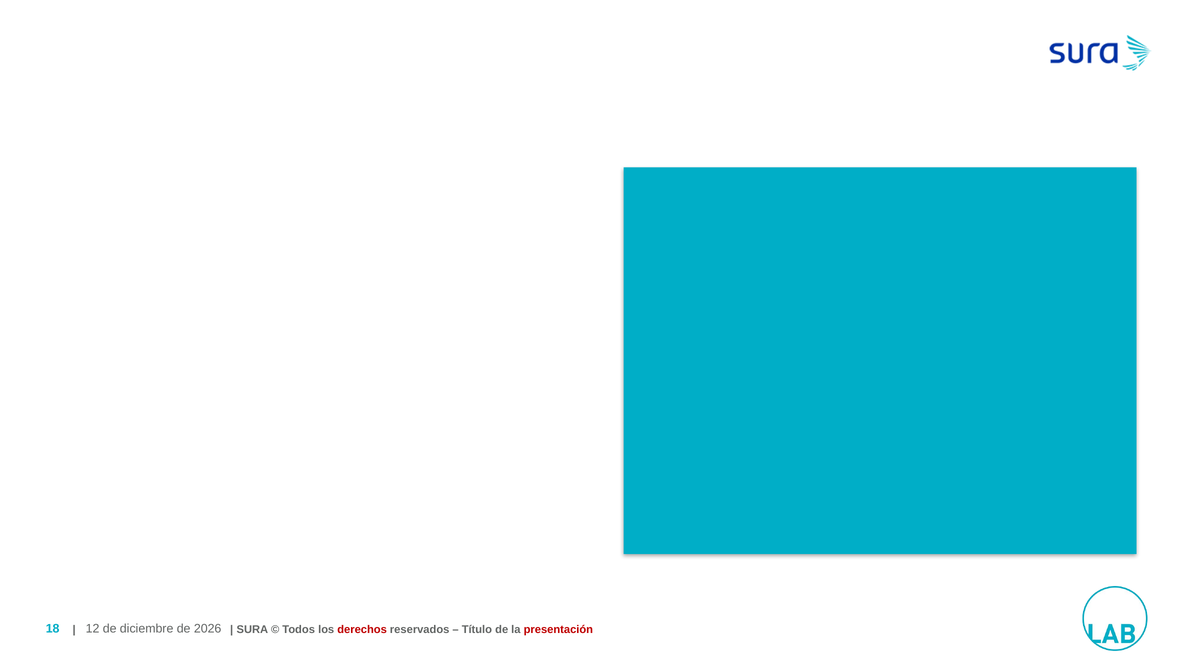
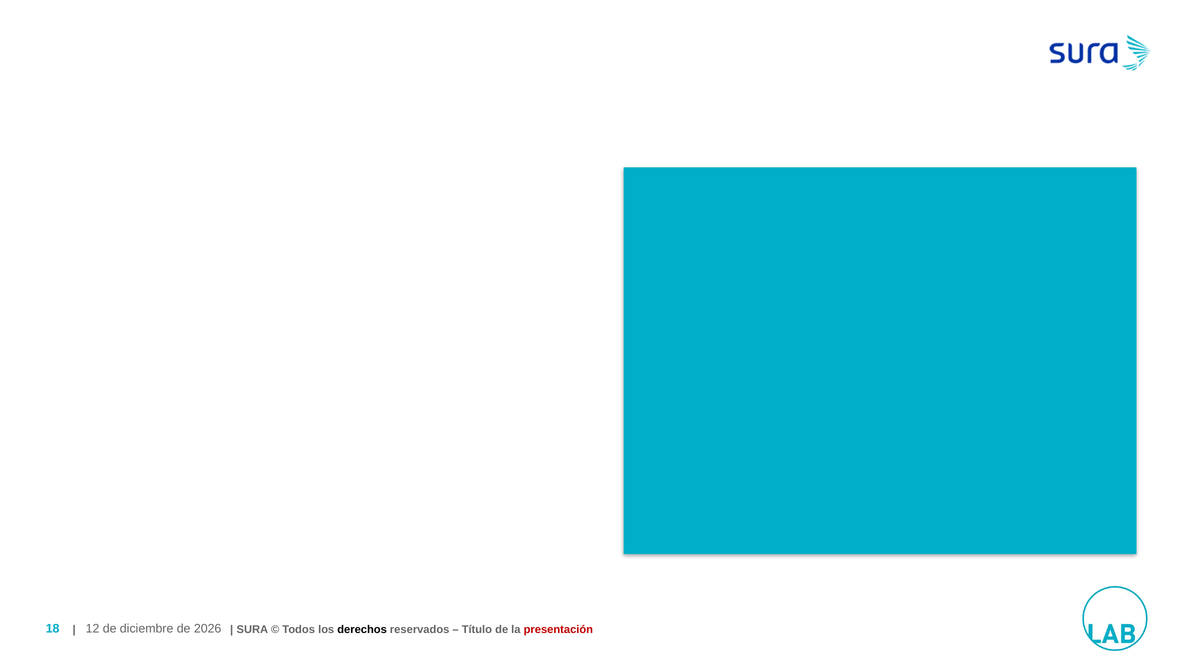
derechos colour: red -> black (362, 630)
